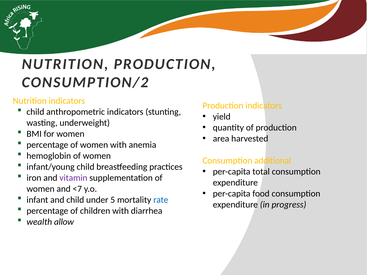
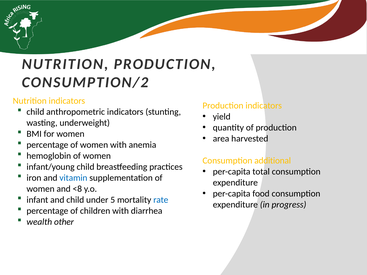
vitamin colour: purple -> blue (73, 178)
<7: <7 -> <8 (77, 189)
allow: allow -> other (64, 222)
